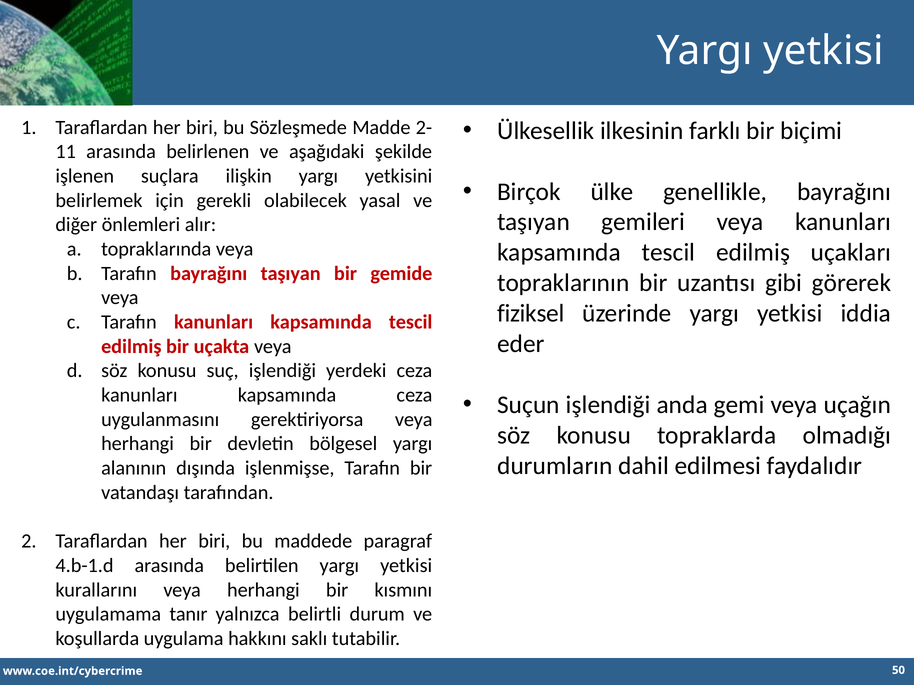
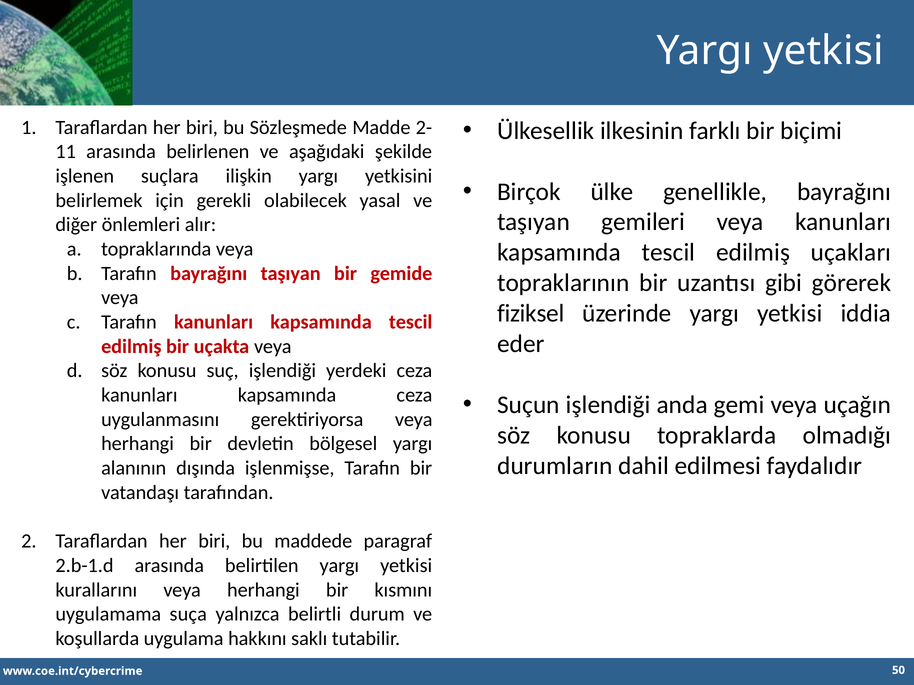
4.b-1.d: 4.b-1.d -> 2.b-1.d (85, 566)
tanır: tanır -> suça (188, 615)
